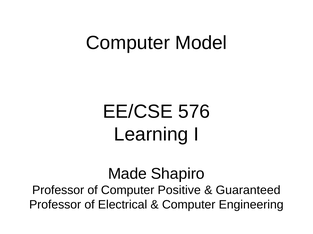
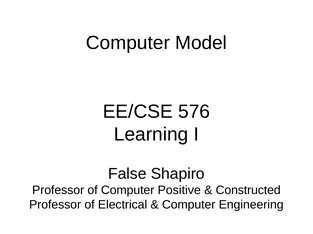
Made: Made -> False (127, 174)
Guaranteed: Guaranteed -> Constructed (248, 191)
